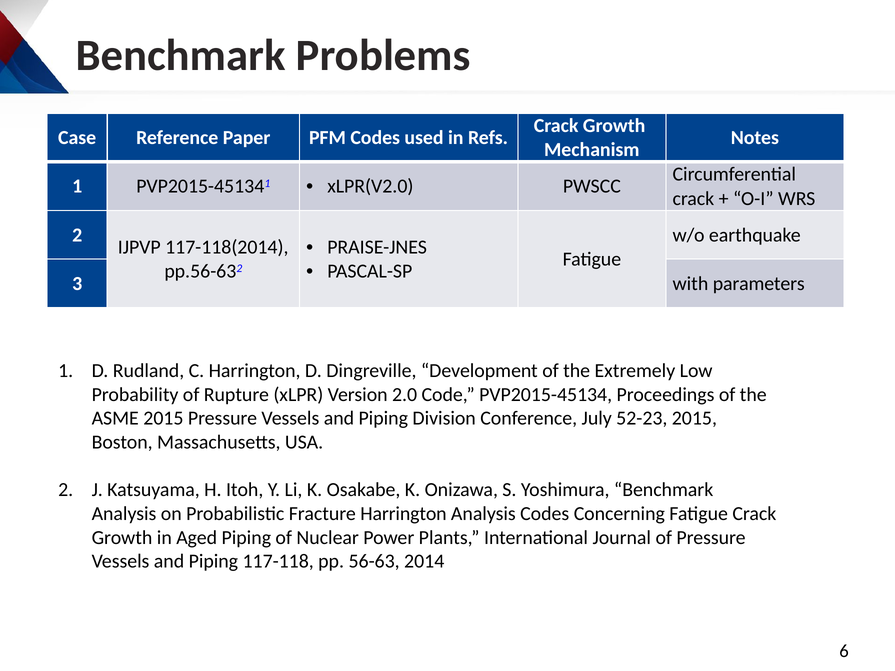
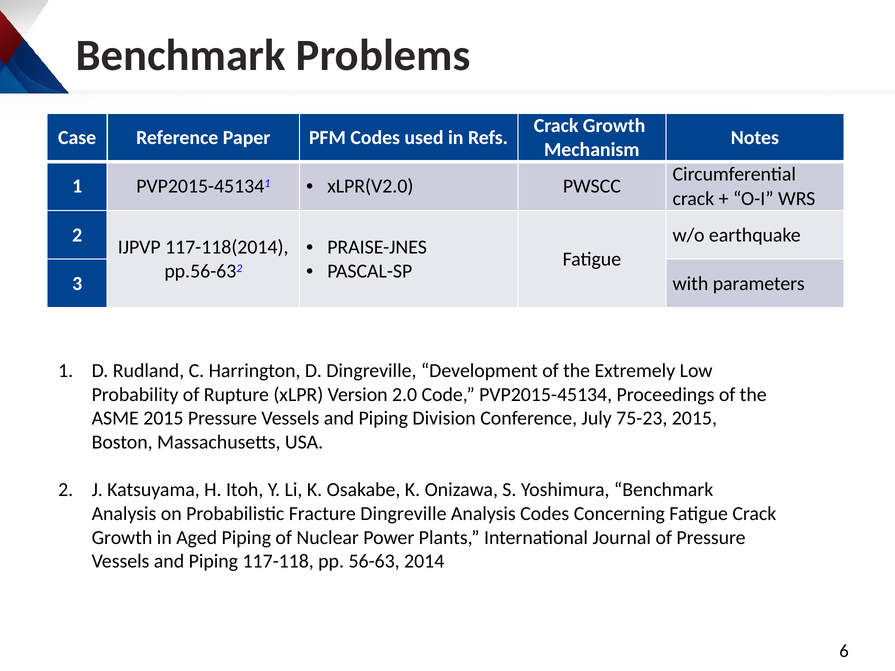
52-23: 52-23 -> 75-23 (642, 418)
Fracture Harrington: Harrington -> Dingreville (403, 514)
